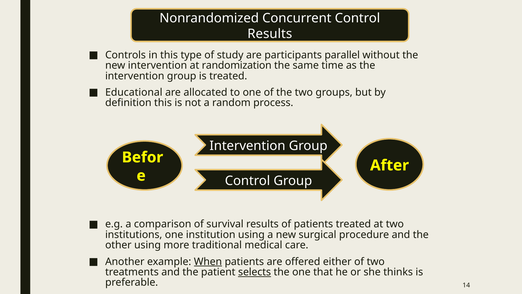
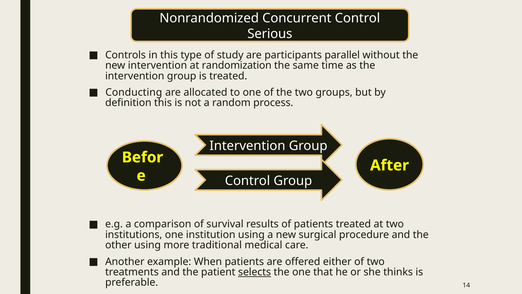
Results: Results -> Serious (270, 34)
Educational: Educational -> Conducting (134, 92)
When underline: present -> none (208, 261)
